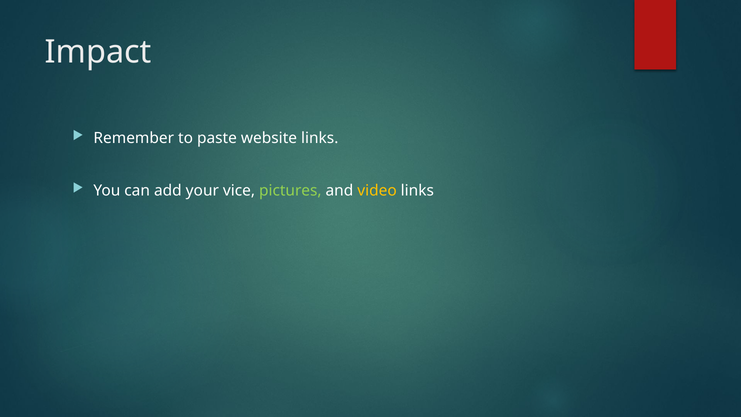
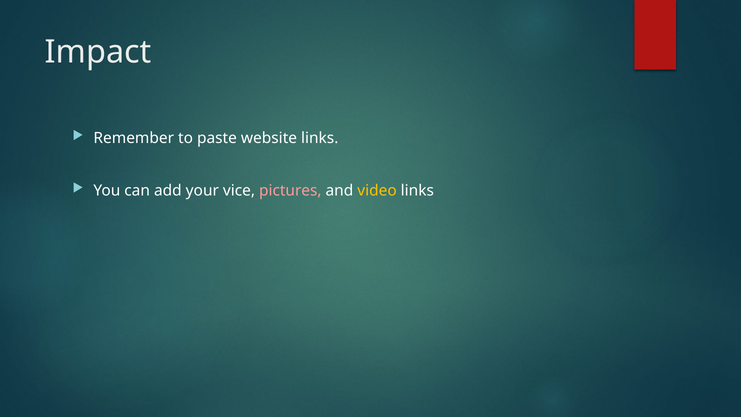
pictures colour: light green -> pink (290, 190)
